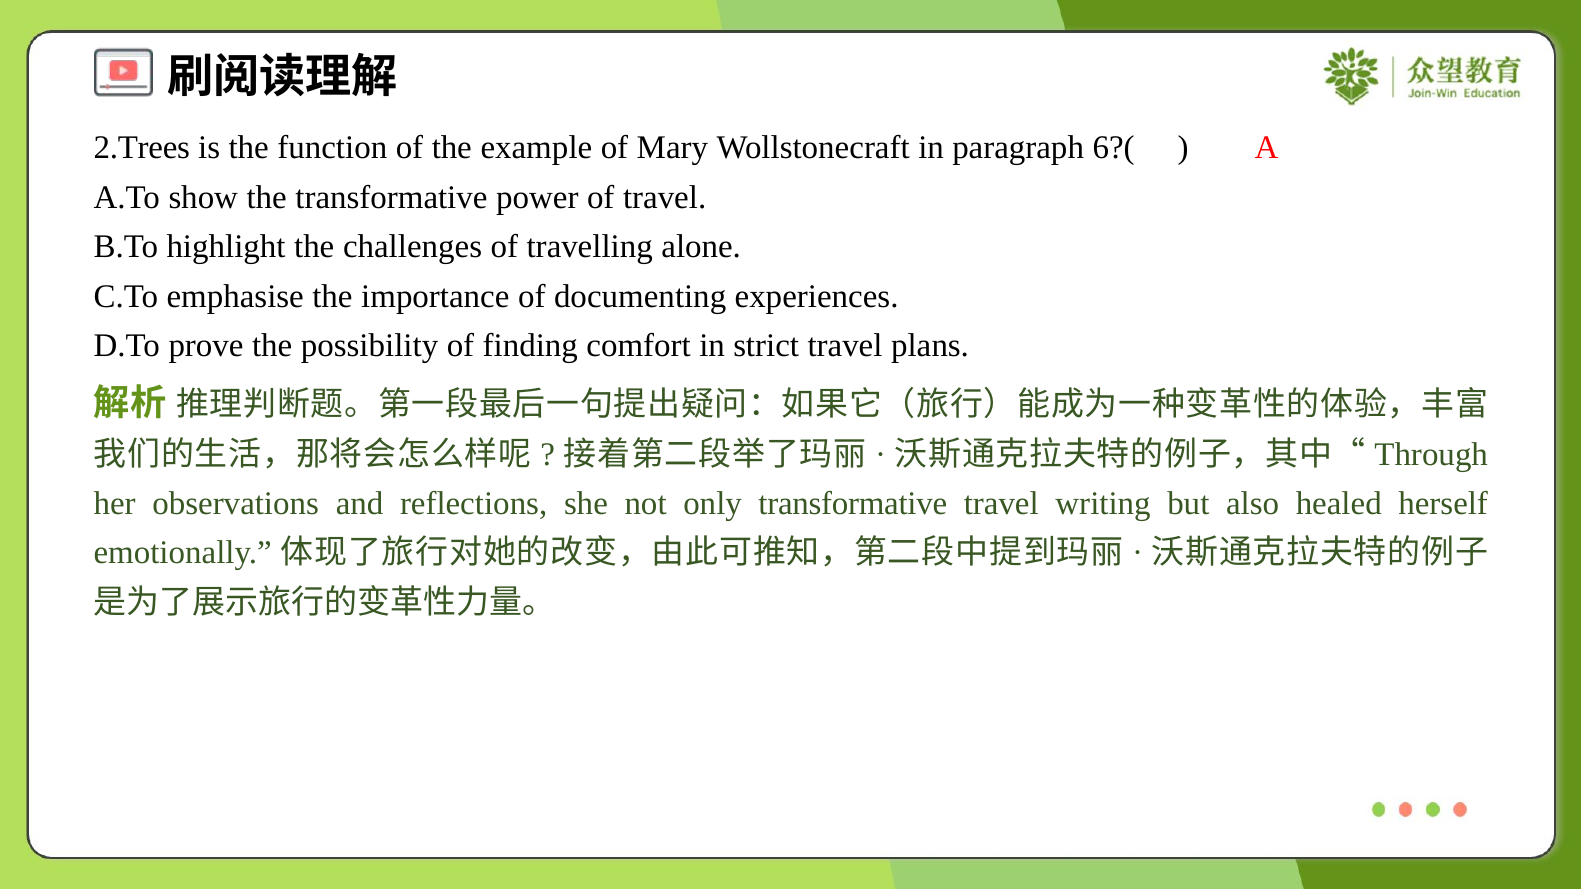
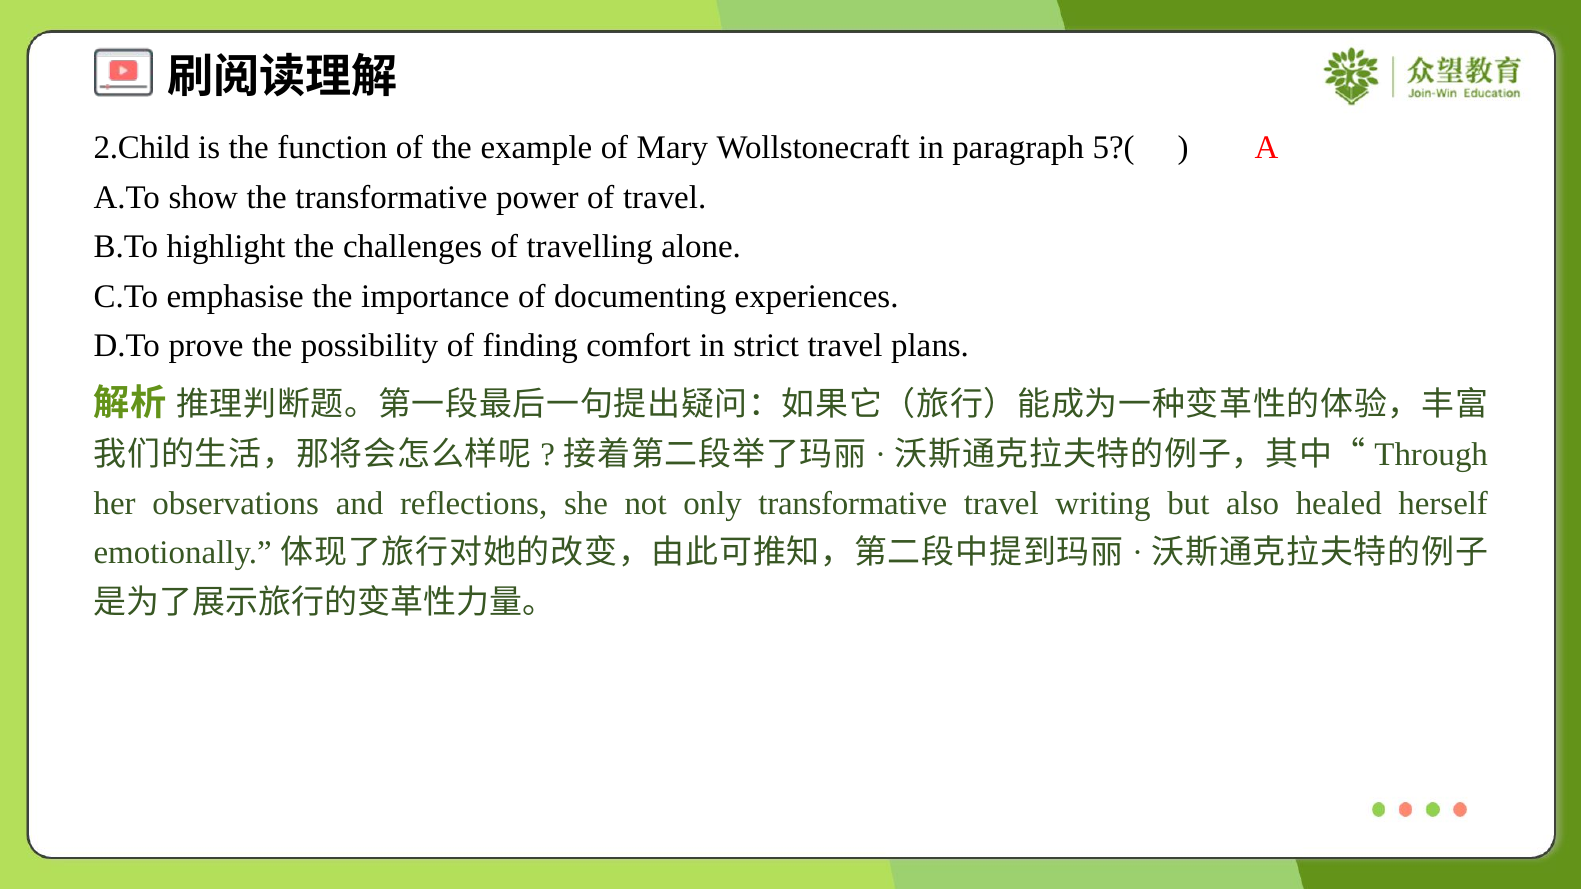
2.Trees: 2.Trees -> 2.Child (142, 148)
6?(: 6?( -> 5?( (1114, 148)
